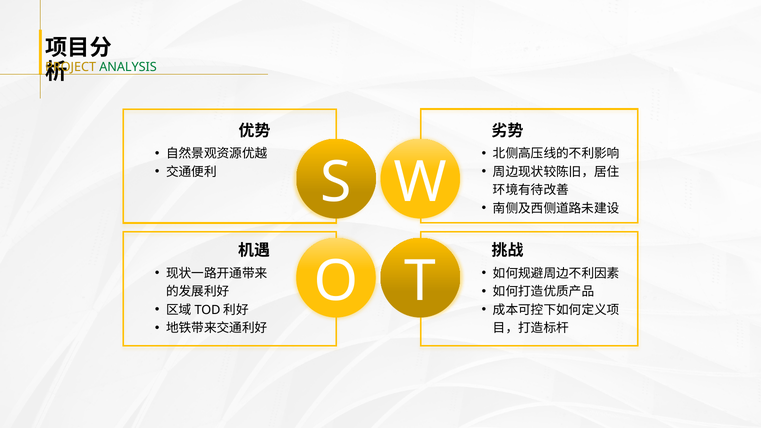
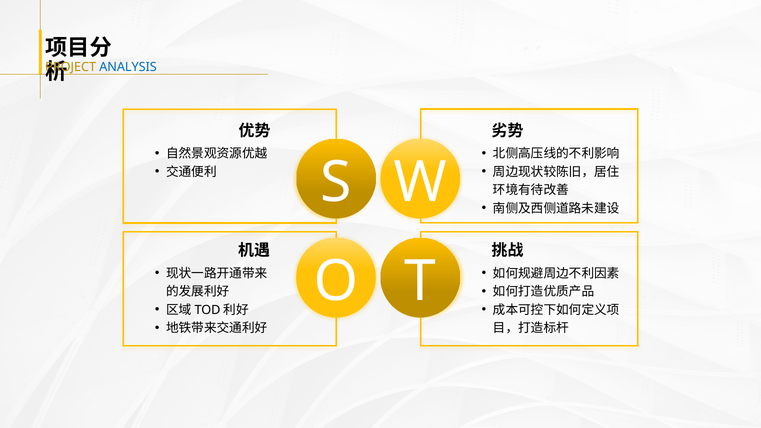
ANALYSIS colour: green -> blue (128, 67)
